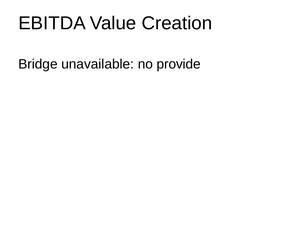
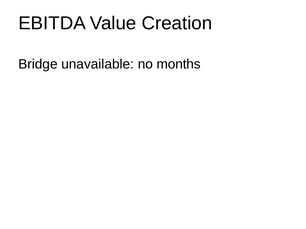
provide: provide -> months (179, 64)
